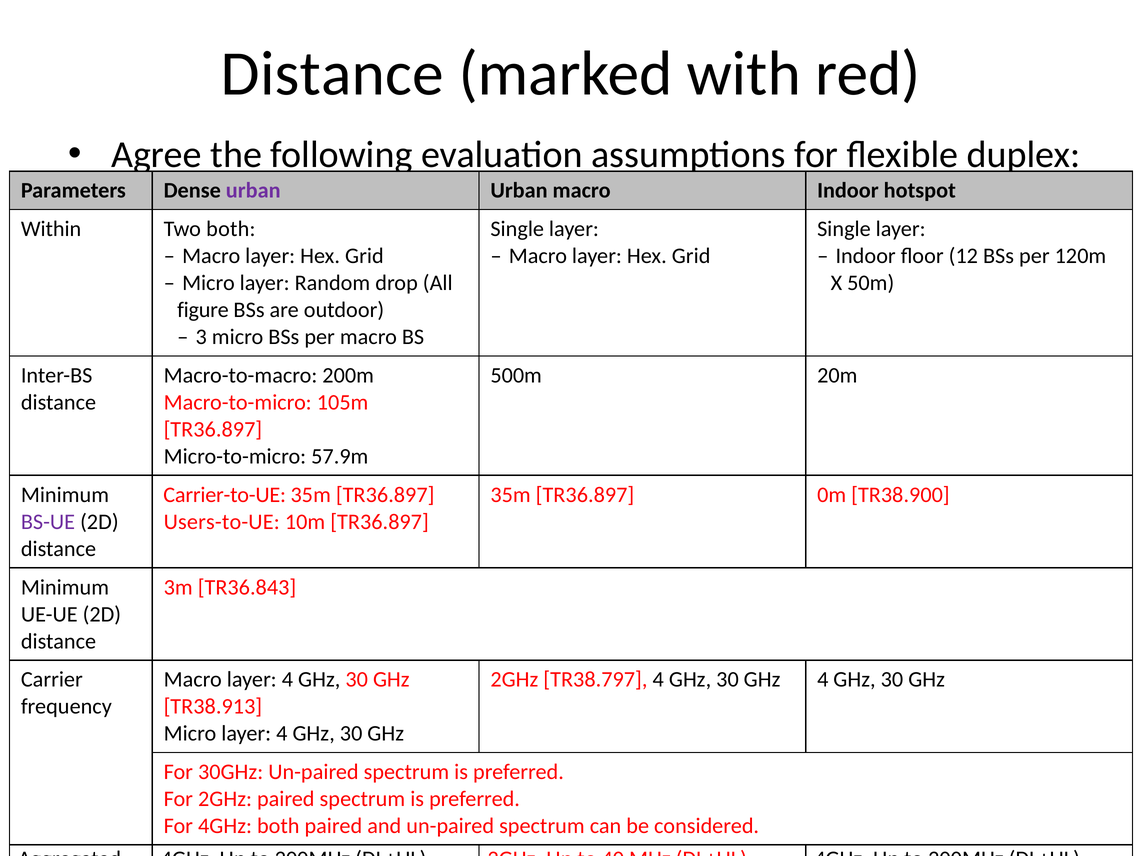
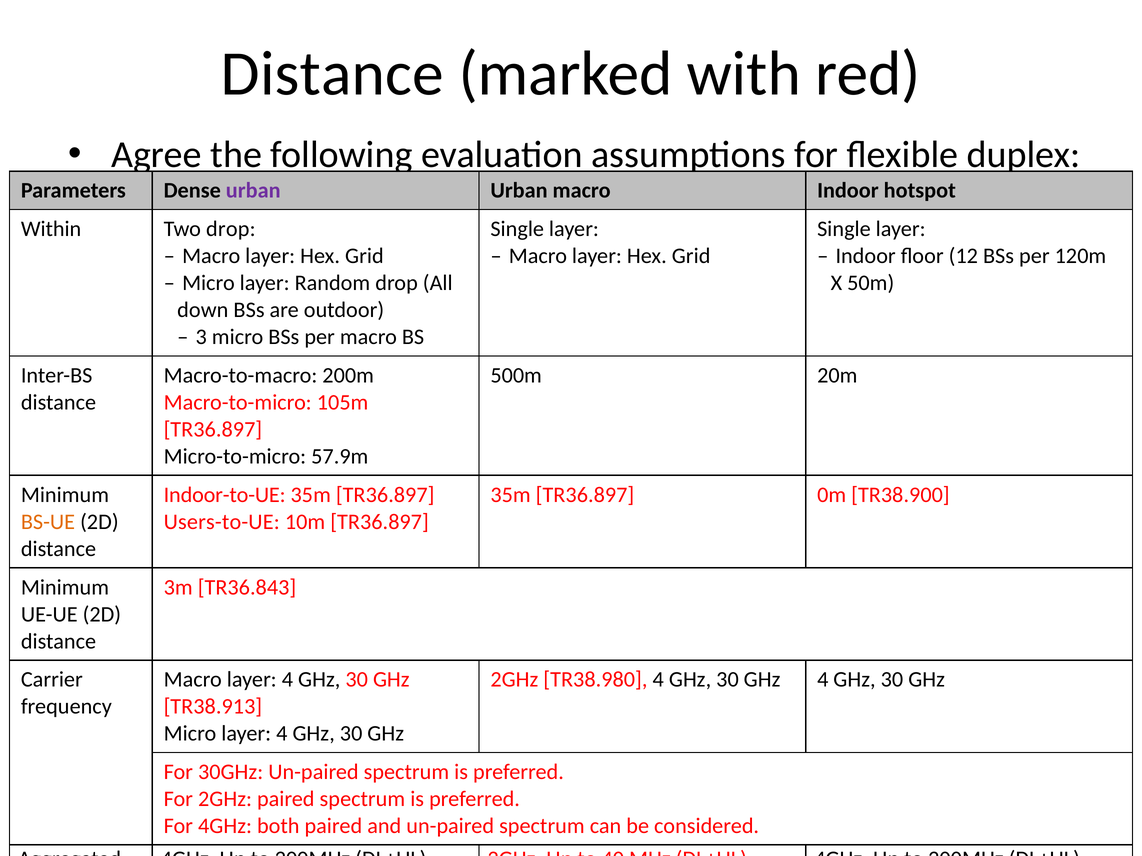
Two both: both -> drop (231, 229)
figure: figure -> down (203, 310)
Carrier-to-UE: Carrier-to-UE -> Indoor-to-UE (225, 495)
BS-UE colour: purple -> orange (48, 522)
TR38.797: TR38.797 -> TR38.980 (595, 680)
